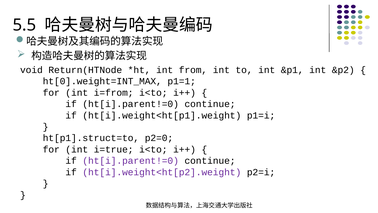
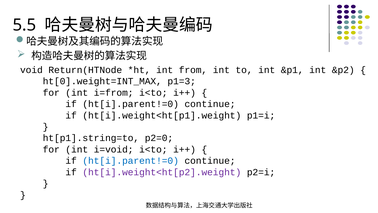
p1=1: p1=1 -> p1=3 (182, 81)
ht[p1].struct=to: ht[p1].struct=to -> ht[p1].string=to (91, 138)
i=true: i=true -> i=void (114, 149)
ht[i].parent!=0 colour: purple -> blue (131, 161)
